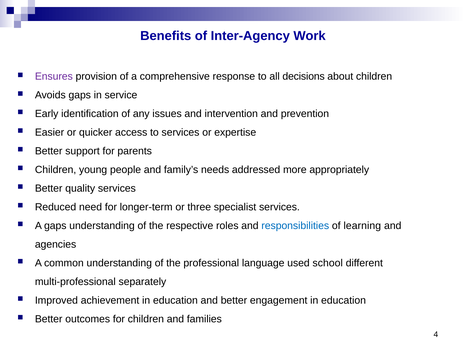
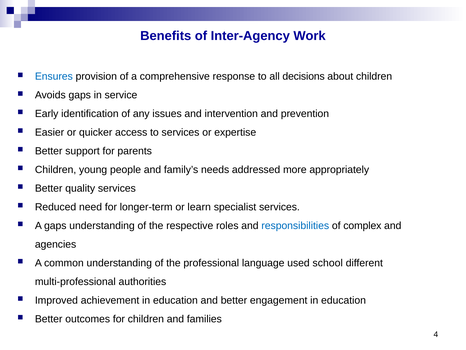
Ensures colour: purple -> blue (54, 76)
three: three -> learn (199, 207)
learning: learning -> complex (362, 225)
separately: separately -> authorities (142, 281)
